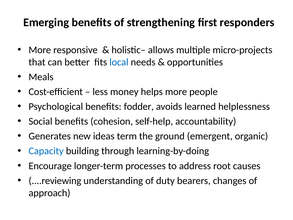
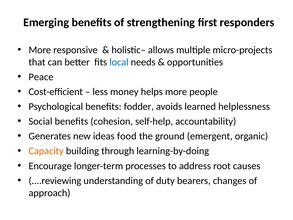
Meals: Meals -> Peace (41, 77)
term: term -> food (127, 136)
Capacity colour: blue -> orange (46, 151)
